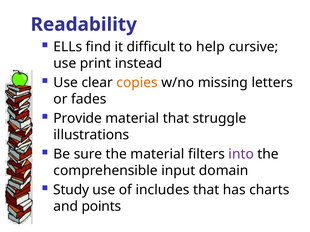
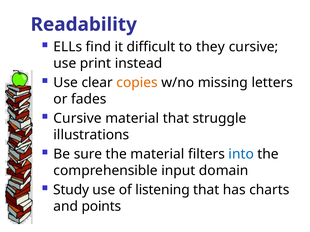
help: help -> they (211, 47)
Provide: Provide -> Cursive (78, 119)
into colour: purple -> blue (241, 154)
includes: includes -> listening (163, 190)
